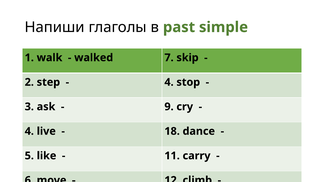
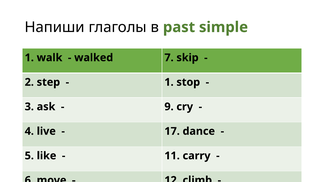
4: 4 -> 1 (169, 82)
18: 18 -> 17 (172, 131)
